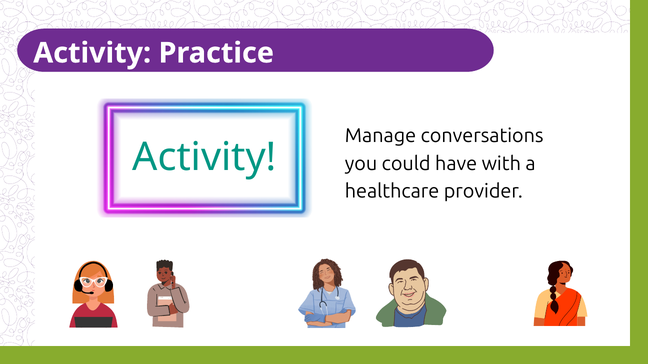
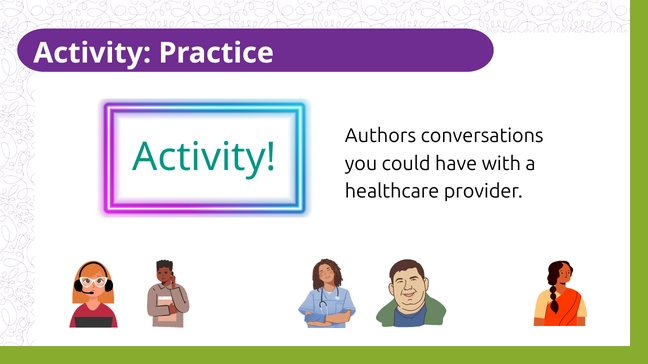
Manage: Manage -> Authors (380, 136)
